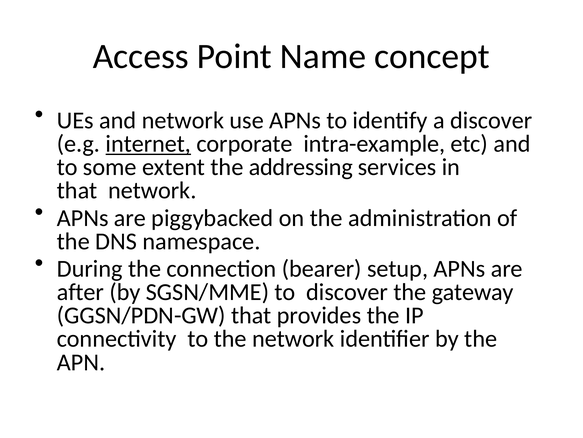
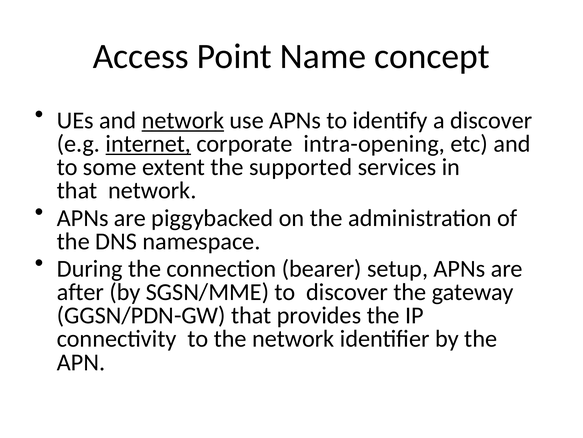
network underline: none -> present (183, 120)
intra-example: intra-example -> intra-opening (374, 144)
addressing: addressing -> supported (301, 167)
